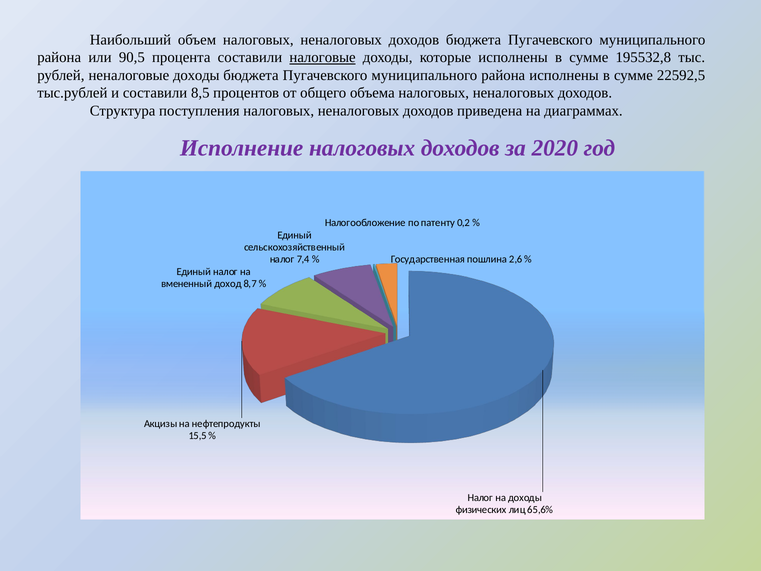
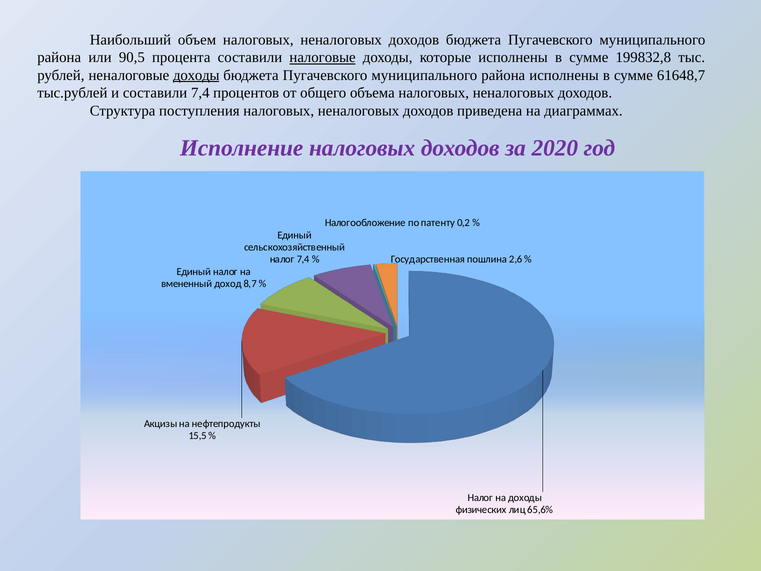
195532,8: 195532,8 -> 199832,8 (643, 57)
доходы underline: none -> present (196, 75)
22592,5: 22592,5 -> 61648,7 (681, 75)
составили 8,5: 8,5 -> 7,4 (200, 93)
